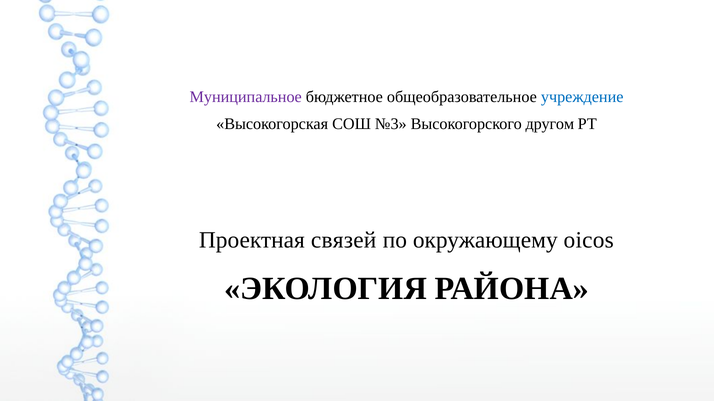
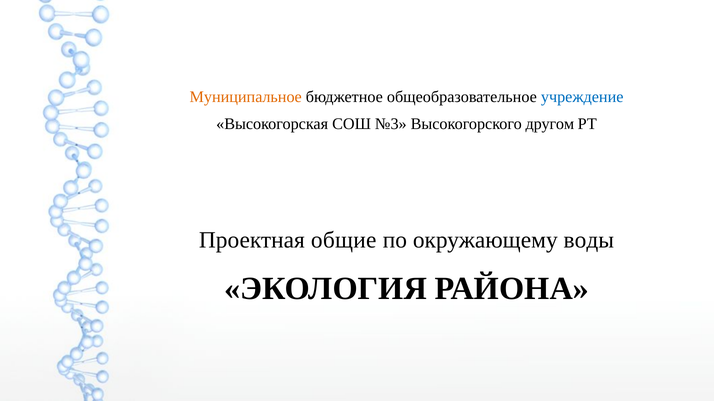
Муниципальное colour: purple -> orange (246, 97)
связей: связей -> общие (344, 240)
oicos: oicos -> воды (589, 240)
